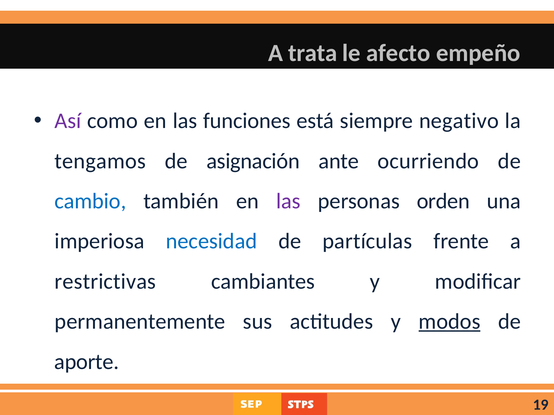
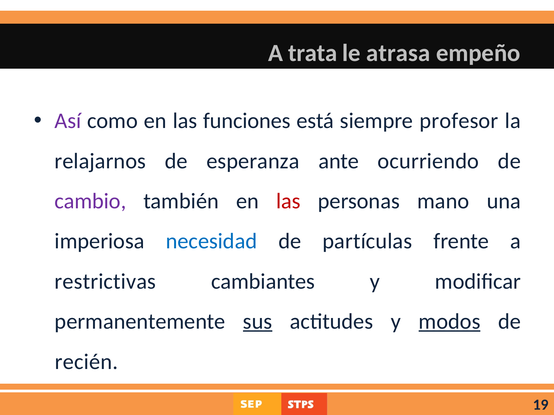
afecto: afecto -> atrasa (398, 53)
negativo: negativo -> profesor (459, 121)
tengamos: tengamos -> relajarnos (100, 161)
asignación: asignación -> esperanza (253, 161)
cambio colour: blue -> purple (90, 201)
las colour: purple -> red (288, 201)
orden: orden -> mano (443, 201)
sus underline: none -> present (258, 322)
aporte: aporte -> recién (86, 362)
